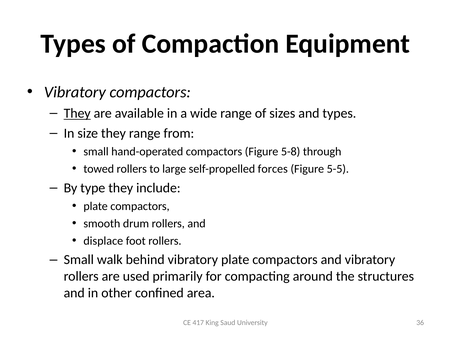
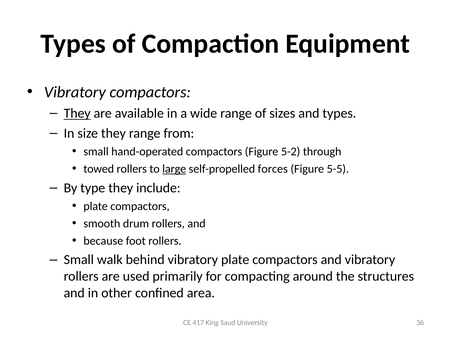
5-8: 5-8 -> 5-2 (291, 152)
large underline: none -> present (174, 169)
displace: displace -> because (103, 241)
